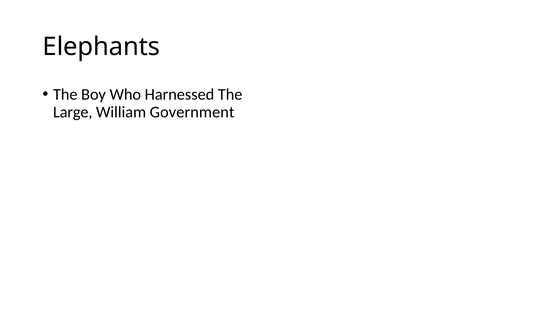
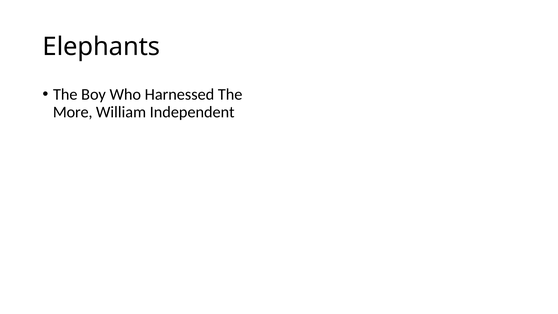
Large: Large -> More (73, 112)
Government: Government -> Independent (192, 112)
